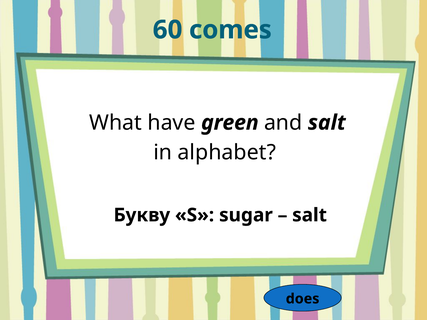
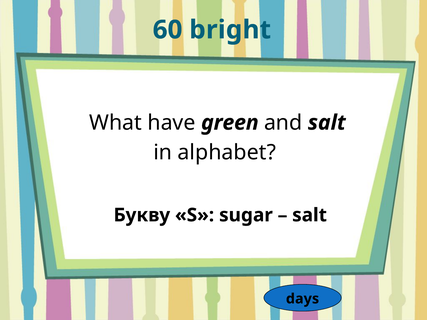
comes: comes -> bright (230, 30)
does: does -> days (303, 299)
